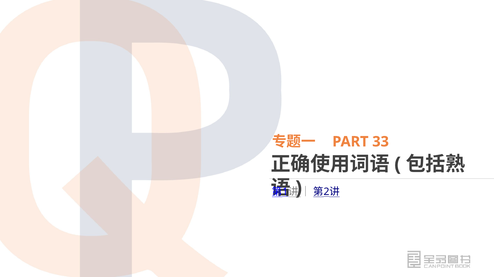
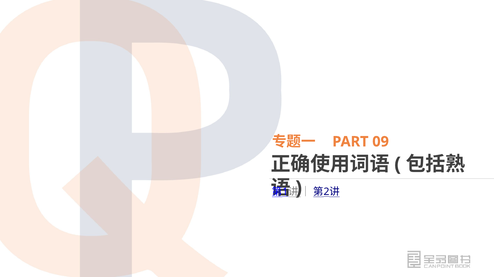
33: 33 -> 09 (381, 142)
